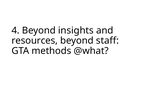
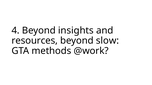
staff: staff -> slow (107, 41)
@what: @what -> @work (91, 51)
